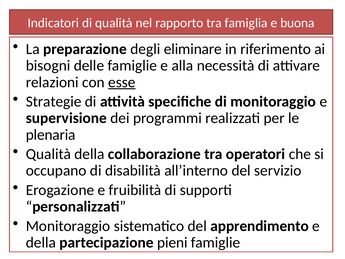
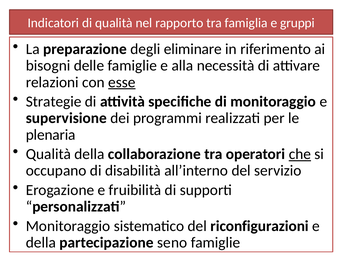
buona: buona -> gruppi (297, 23)
che underline: none -> present (300, 154)
apprendimento: apprendimento -> riconfigurazioni (260, 226)
pieni: pieni -> seno (172, 242)
